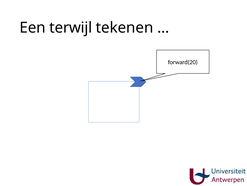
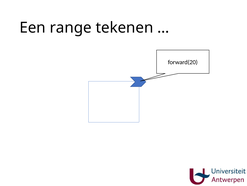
terwijl: terwijl -> range (71, 28)
